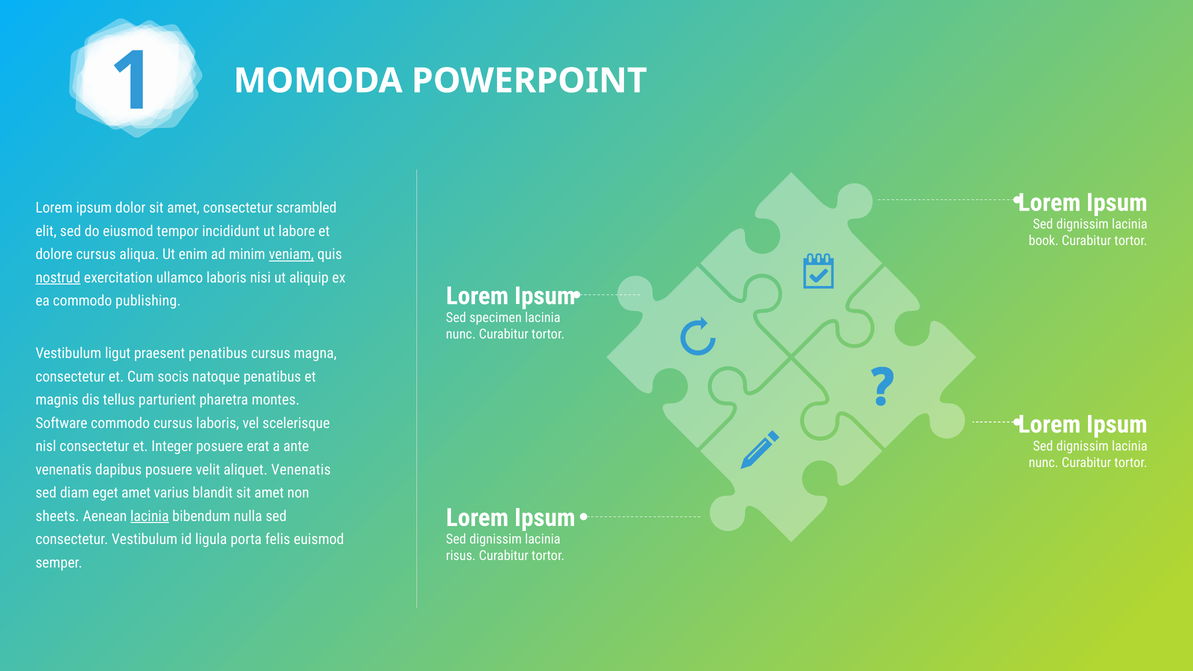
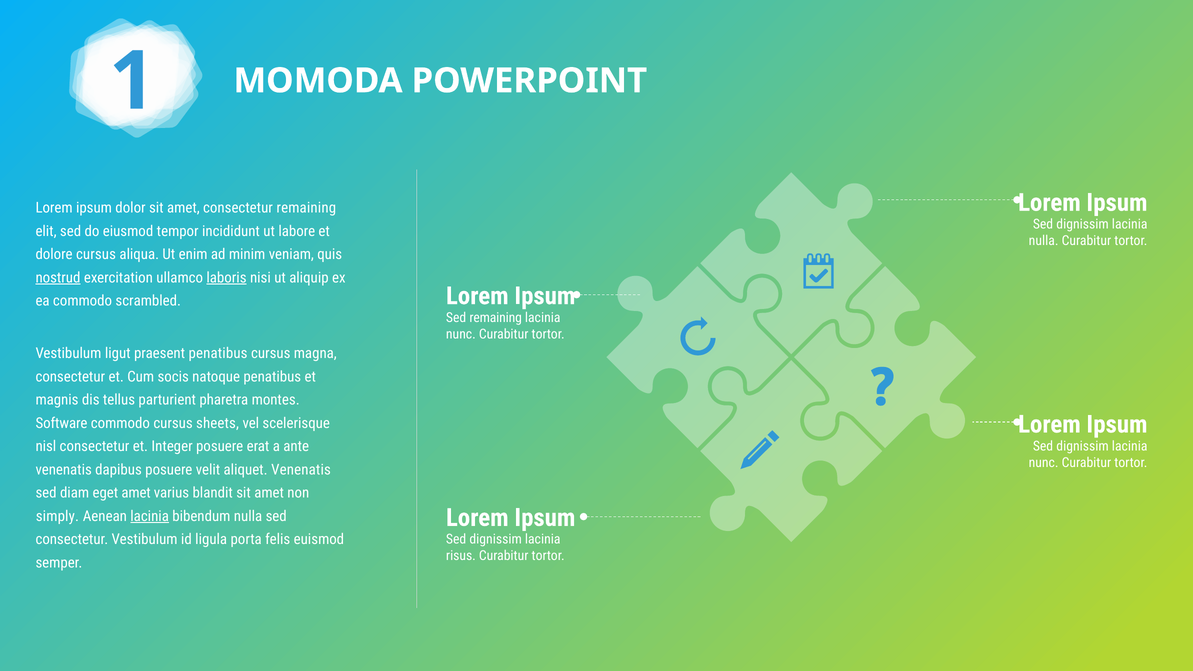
consectetur scrambled: scrambled -> remaining (306, 208)
book: book -> nulla (1044, 241)
veniam underline: present -> none (291, 255)
laboris underline: none -> present (226, 278)
publishing: publishing -> scrambled (148, 301)
Sed specimen: specimen -> remaining (496, 318)
cursus laboris: laboris -> sheets (218, 423)
sheets: sheets -> simply (57, 516)
